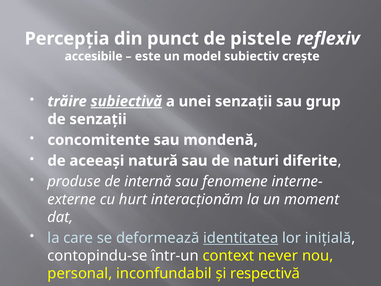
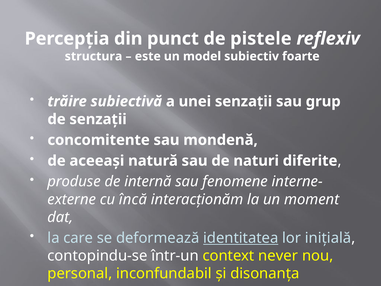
accesibile: accesibile -> structura (93, 56)
creşte: creşte -> foarte (301, 56)
subiectivă underline: present -> none (126, 101)
hurt: hurt -> încă (133, 199)
respectivă: respectivă -> disonanţa (265, 273)
